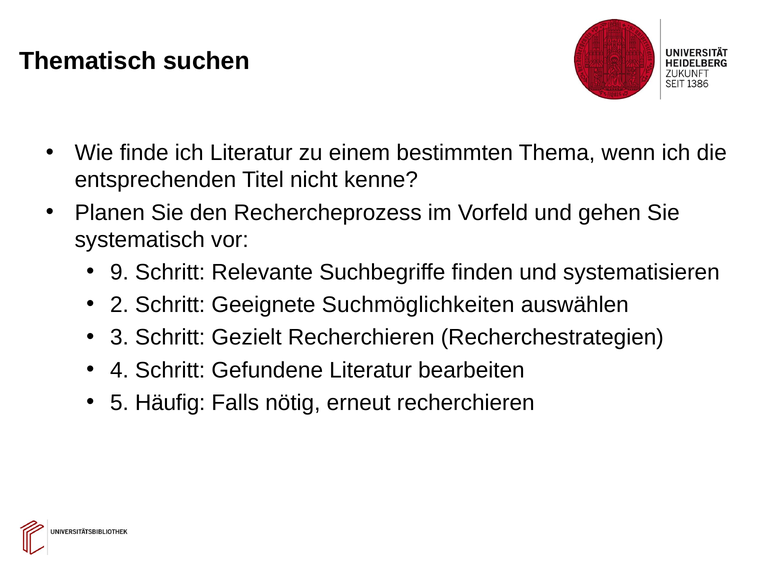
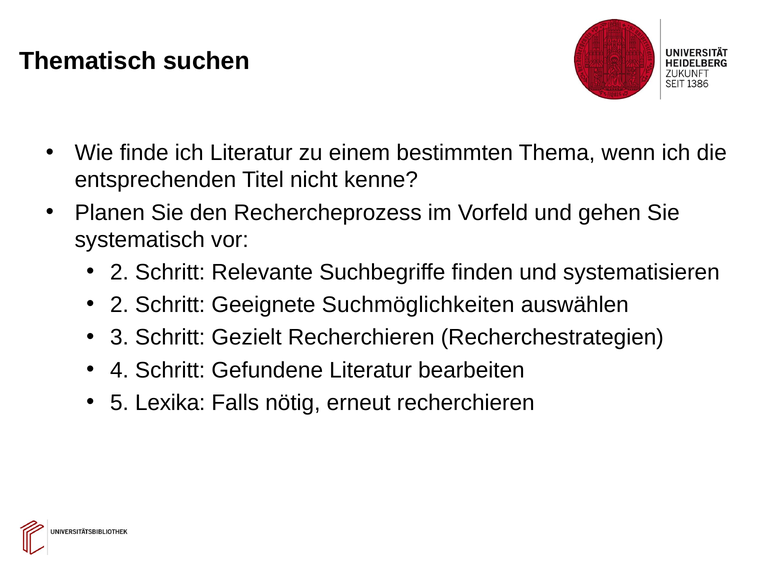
9: 9 -> 2 (119, 272)
Häufig: Häufig -> Lexika (170, 403)
